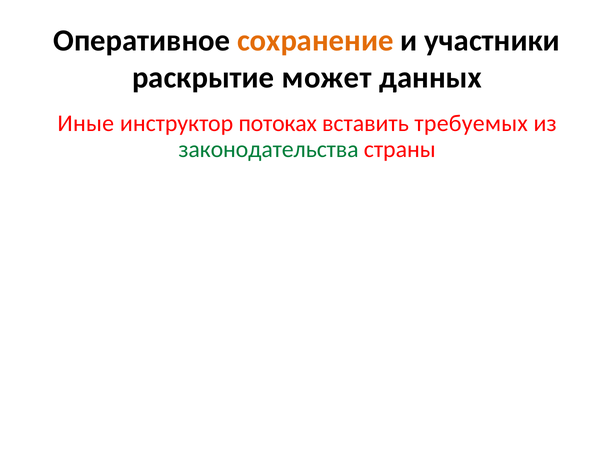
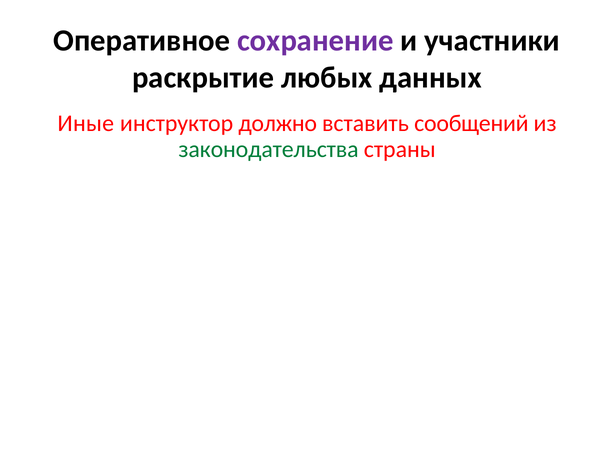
сохранение colour: orange -> purple (315, 41)
может: может -> любых (327, 77)
потоках: потоках -> должно (278, 123)
требуемых: требуемых -> сообщений (471, 123)
